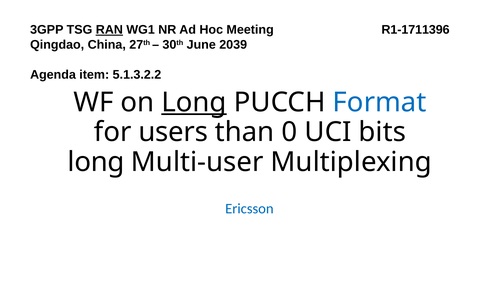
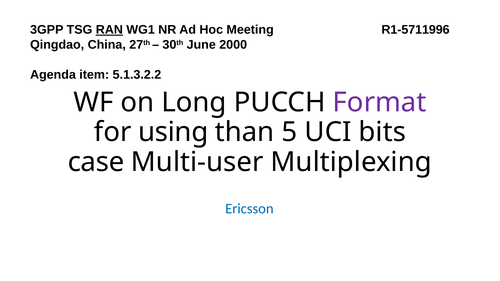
R1-1711396: R1-1711396 -> R1-5711996 (416, 30)
2039: 2039 -> 2000 (233, 45)
Long underline: present -> none (194, 102)
Format colour: blue -> purple (380, 102)
users: users -> using (173, 132)
0: 0 -> 5 (289, 132)
long: long -> case (96, 162)
